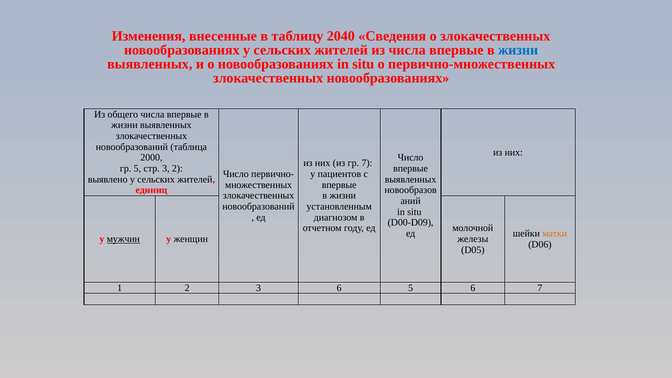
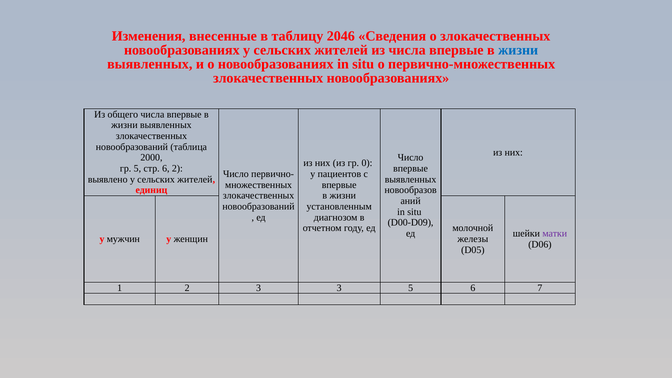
2040: 2040 -> 2046 (341, 36)
гр 7: 7 -> 0 (367, 163)
стр 3: 3 -> 6 (166, 169)
матки colour: orange -> purple (555, 234)
мужчин underline: present -> none (123, 239)
3 6: 6 -> 3 (339, 288)
